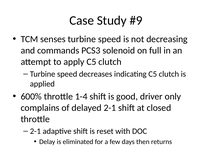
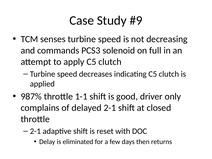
600%: 600% -> 987% (31, 96)
1-4: 1-4 -> 1-1 (81, 96)
